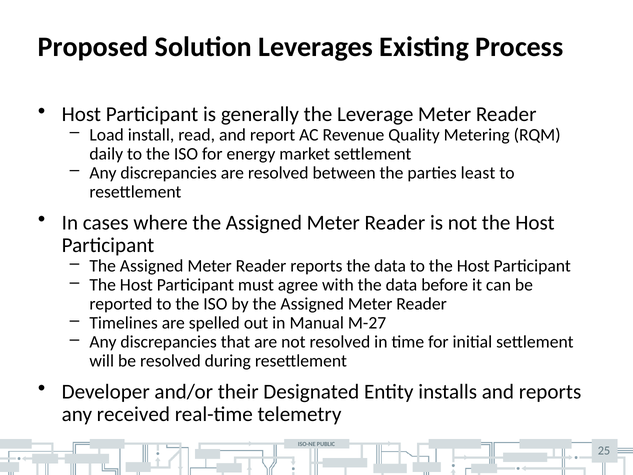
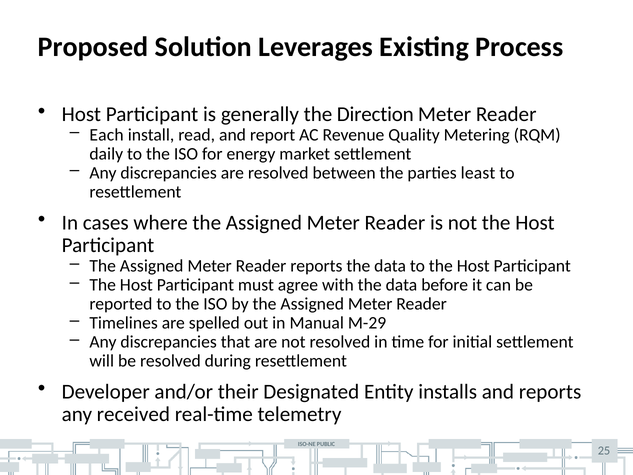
Leverage: Leverage -> Direction (375, 114)
Load: Load -> Each (107, 135)
M-27: M-27 -> M-29 (367, 323)
